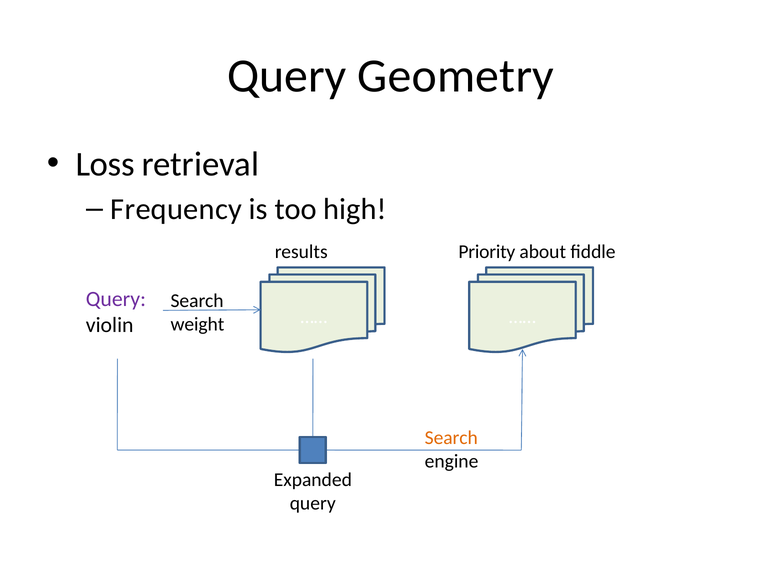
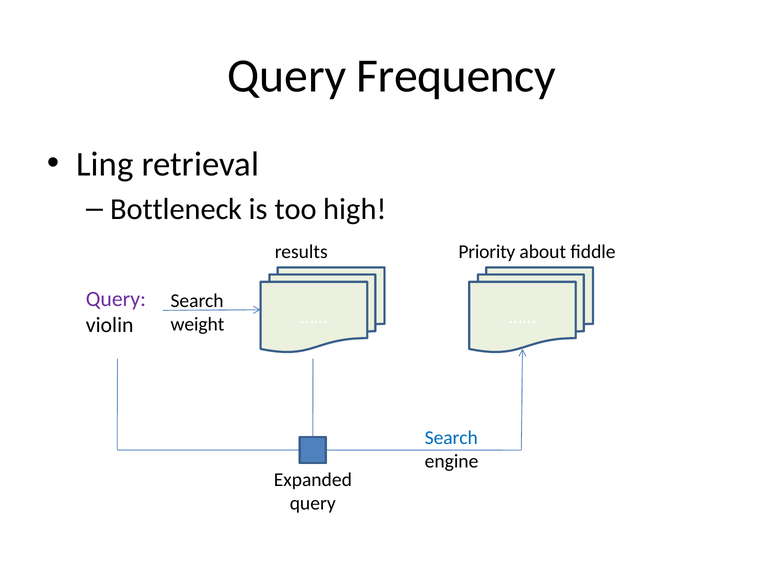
Geometry: Geometry -> Frequency (456, 76)
Loss: Loss -> Ling (105, 164)
Frequency: Frequency -> Bottleneck (176, 209)
Search colour: orange -> blue (451, 437)
